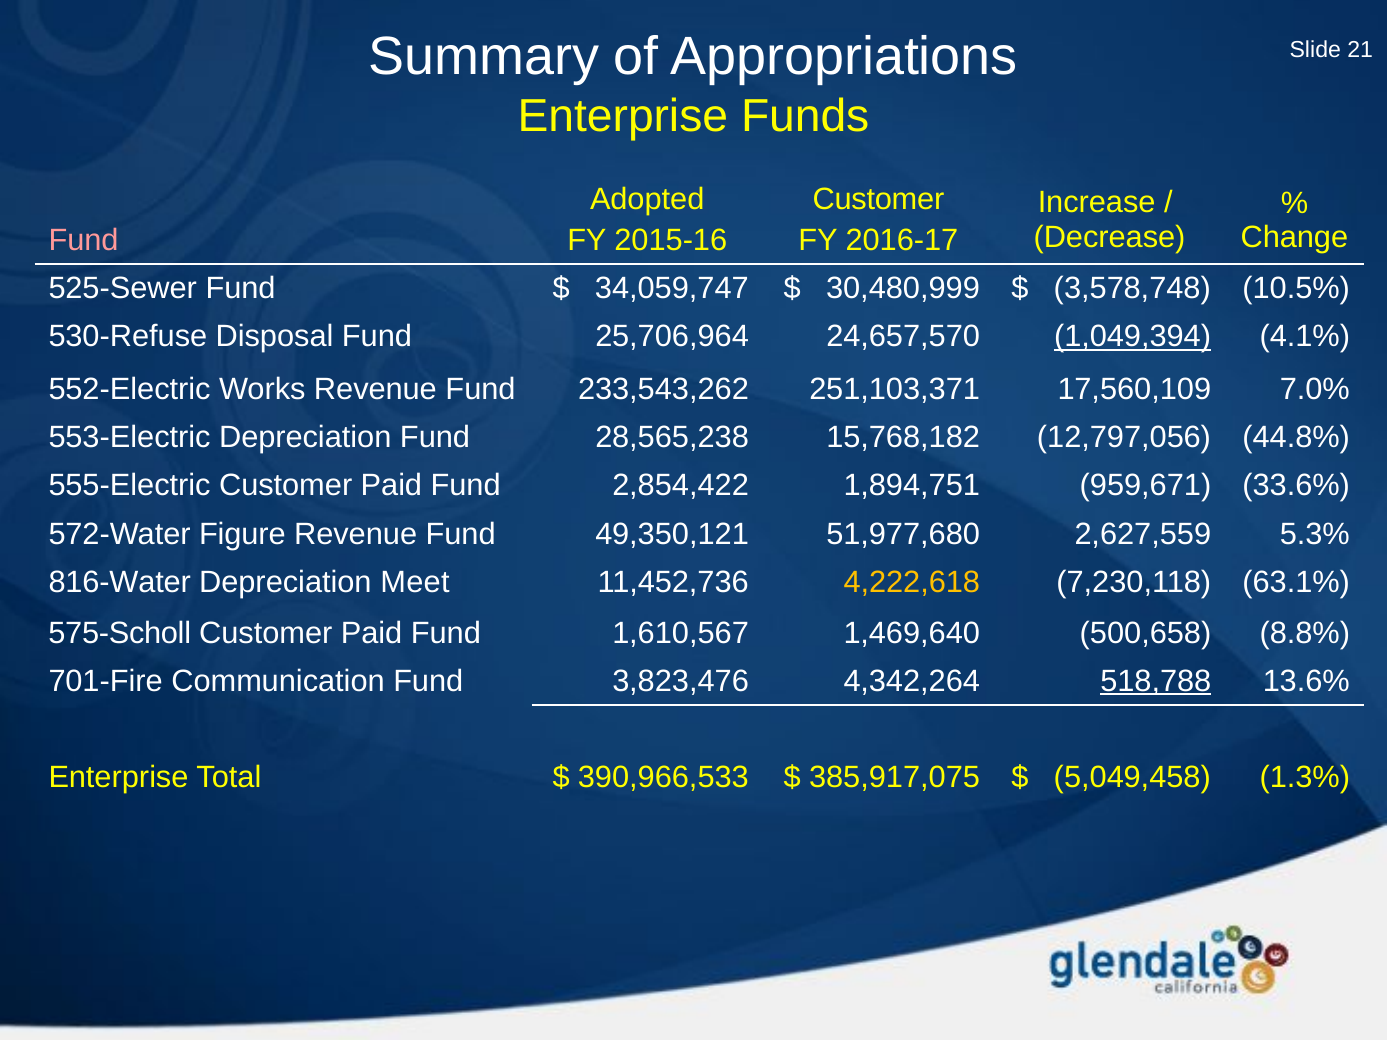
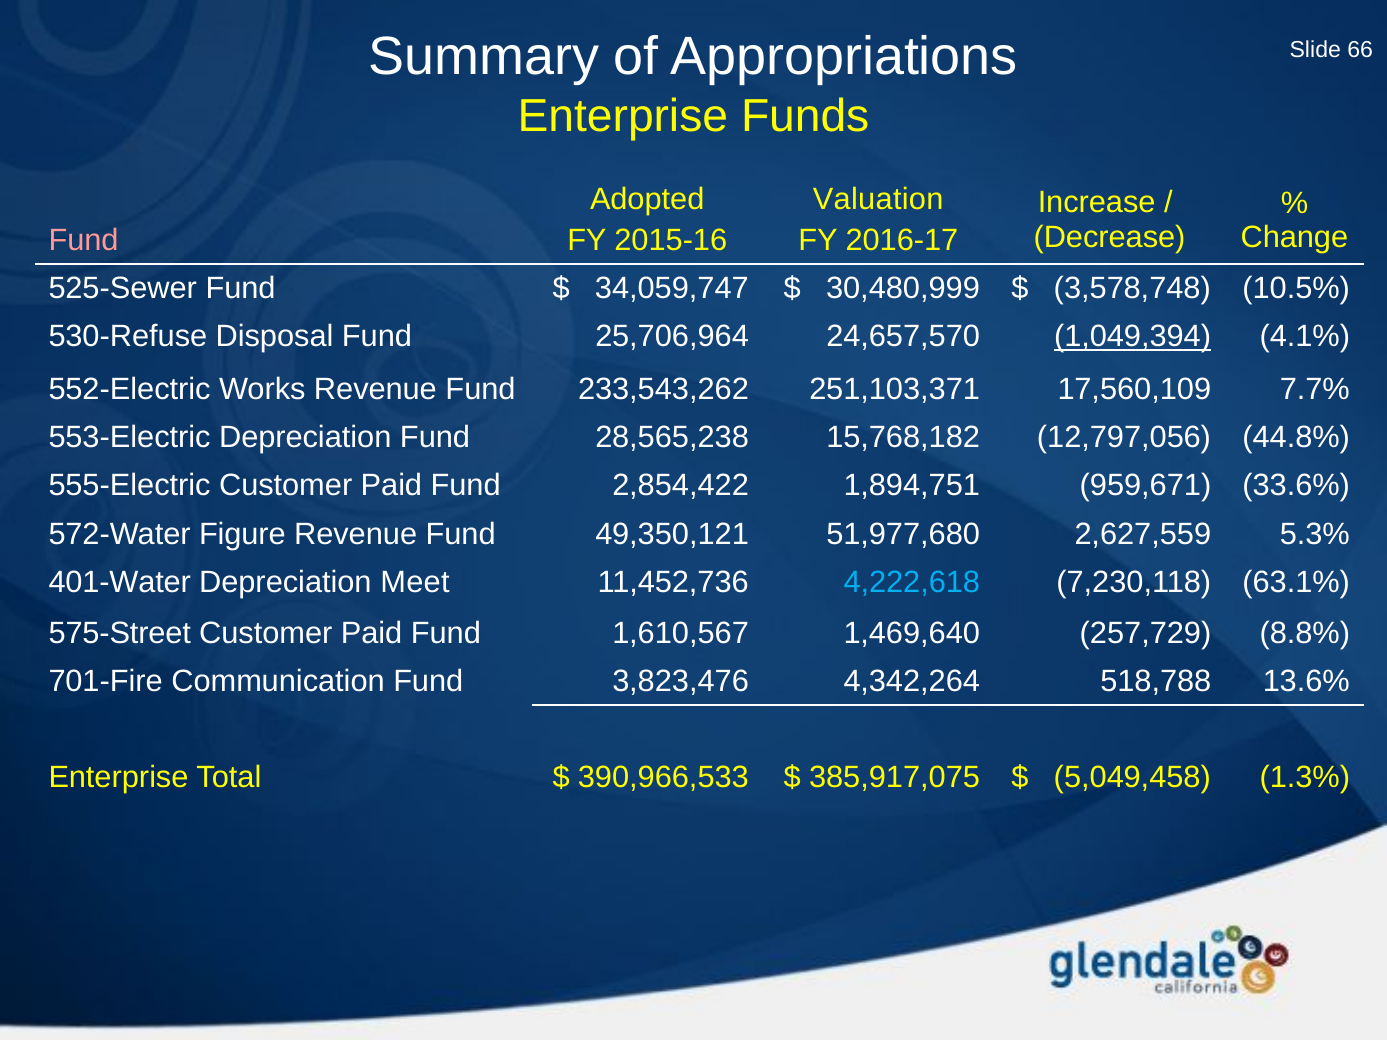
21: 21 -> 66 (1360, 50)
Customer: Customer -> Valuation (878, 200)
7.0%: 7.0% -> 7.7% (1315, 390)
816-Water: 816-Water -> 401-Water (120, 582)
4,222,618 colour: yellow -> light blue (912, 582)
575-Scholl: 575-Scholl -> 575-Street (120, 633)
500,658: 500,658 -> 257,729 (1146, 633)
518,788 underline: present -> none (1156, 681)
